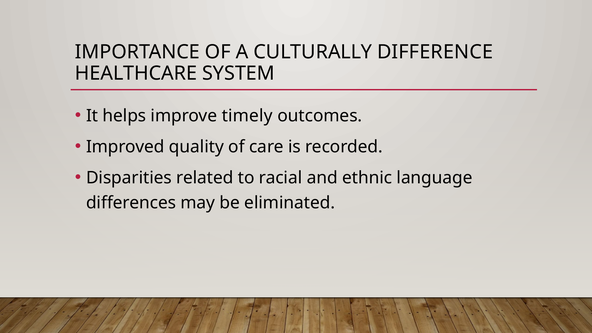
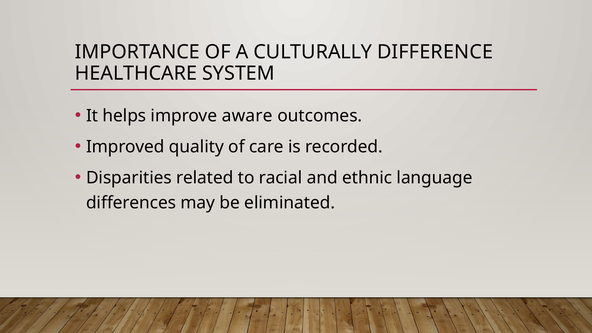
timely: timely -> aware (247, 116)
